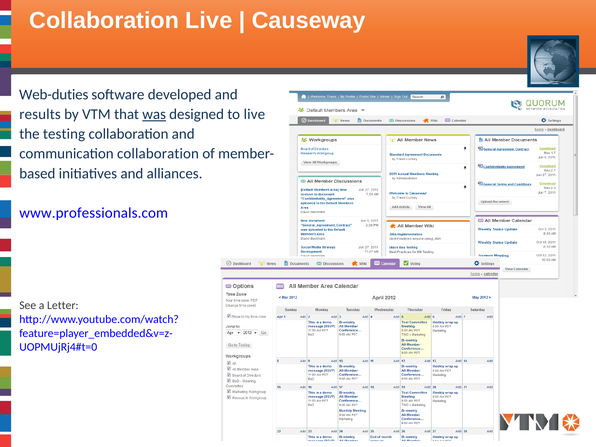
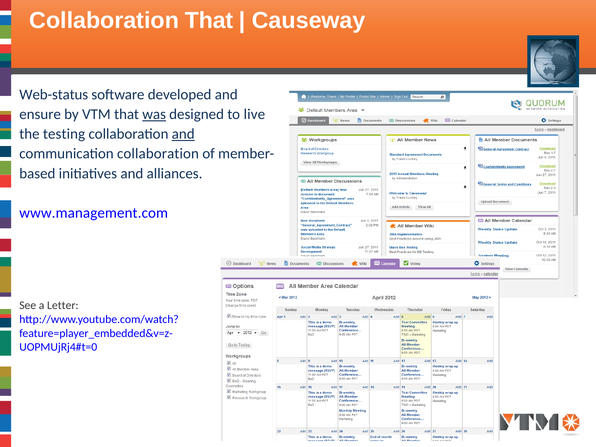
Collaboration Live: Live -> That (209, 21)
Web-duties: Web-duties -> Web-status (54, 95)
results: results -> ensure (40, 114)
and underline: none -> present (183, 134)
www.professionals.com: www.professionals.com -> www.management.com (94, 213)
